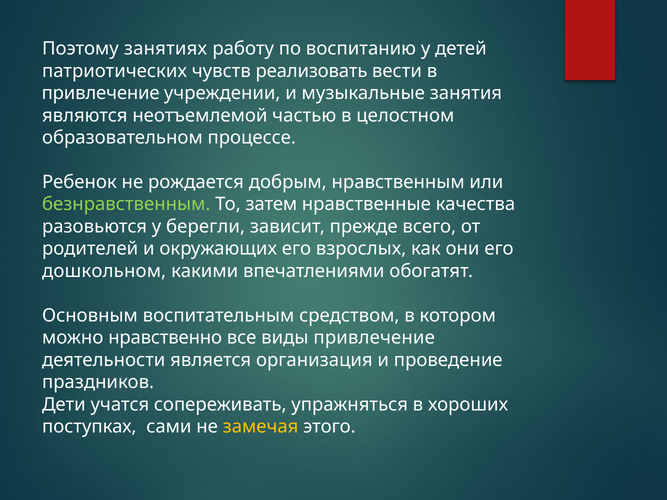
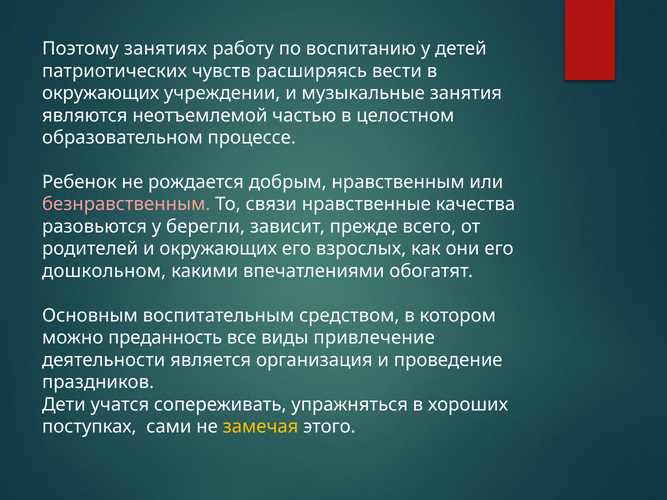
реализовать: реализовать -> расширяясь (311, 71)
привлечение: привлечение -> окружающих (101, 93)
безнравственным colour: light green -> pink (126, 204)
затем: затем -> связи (271, 204)
нравственно: нравственно -> преданность (165, 338)
